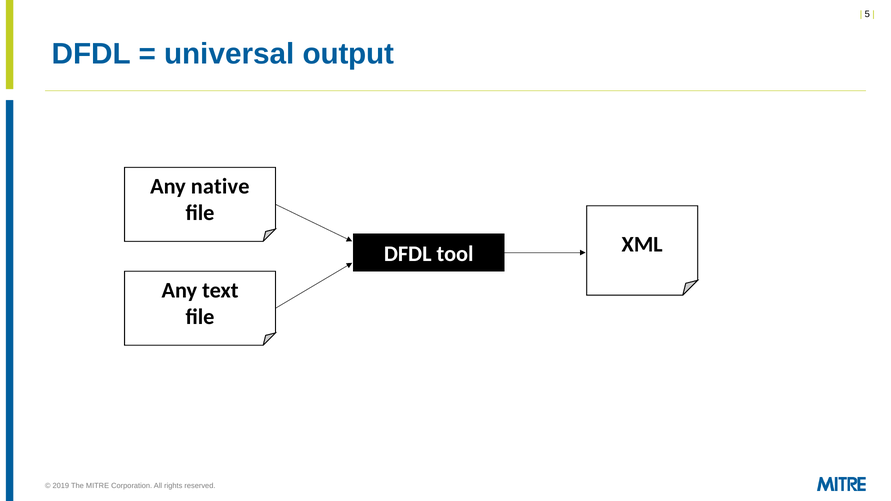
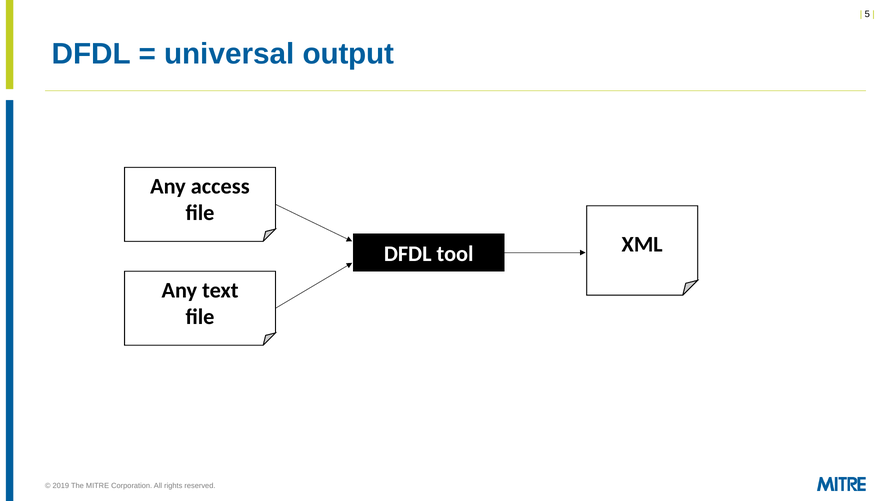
native: native -> access (220, 186)
